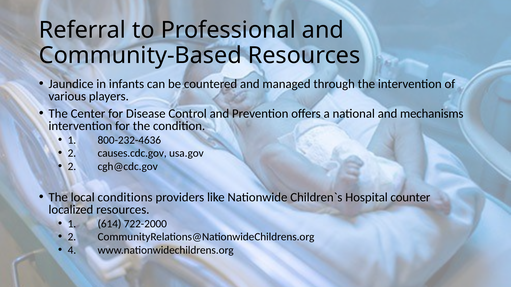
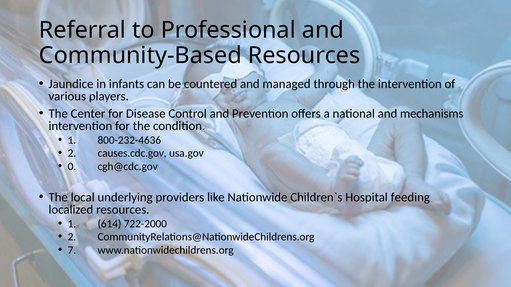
2: 2 -> 0 (72, 167)
conditions: conditions -> underlying (125, 198)
counter: counter -> feeding (410, 198)
4: 4 -> 7 (72, 251)
